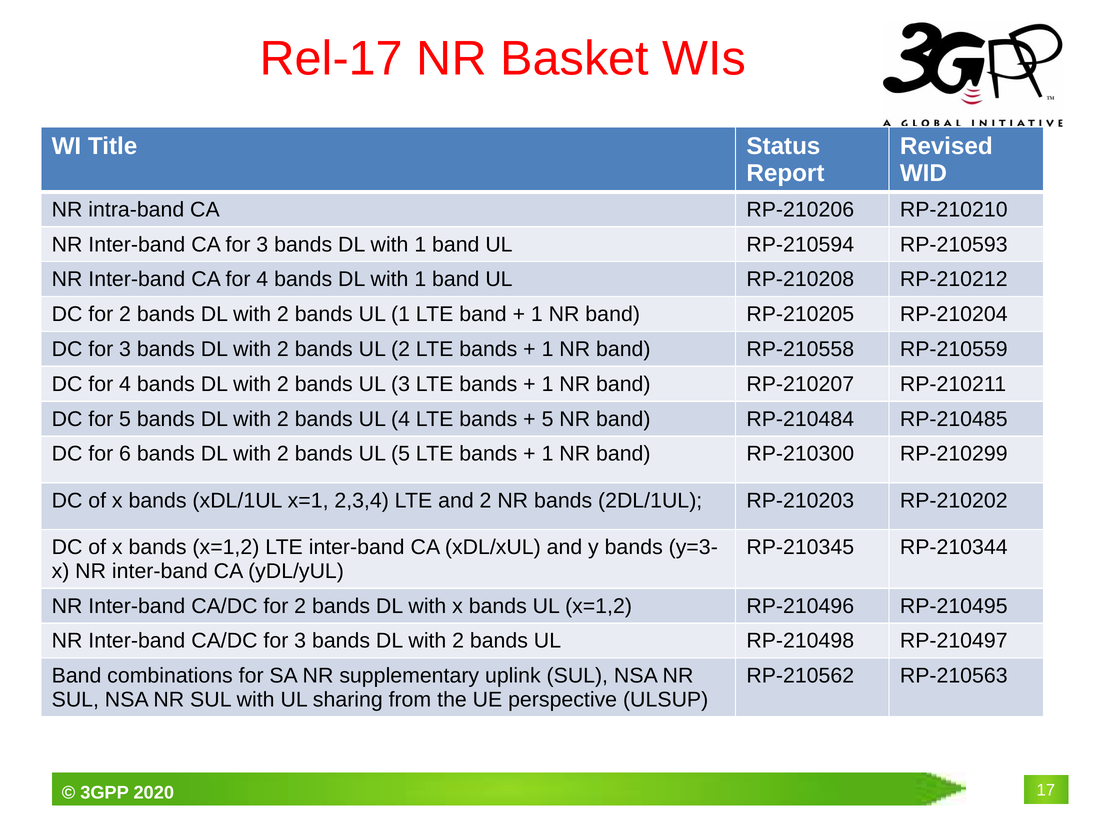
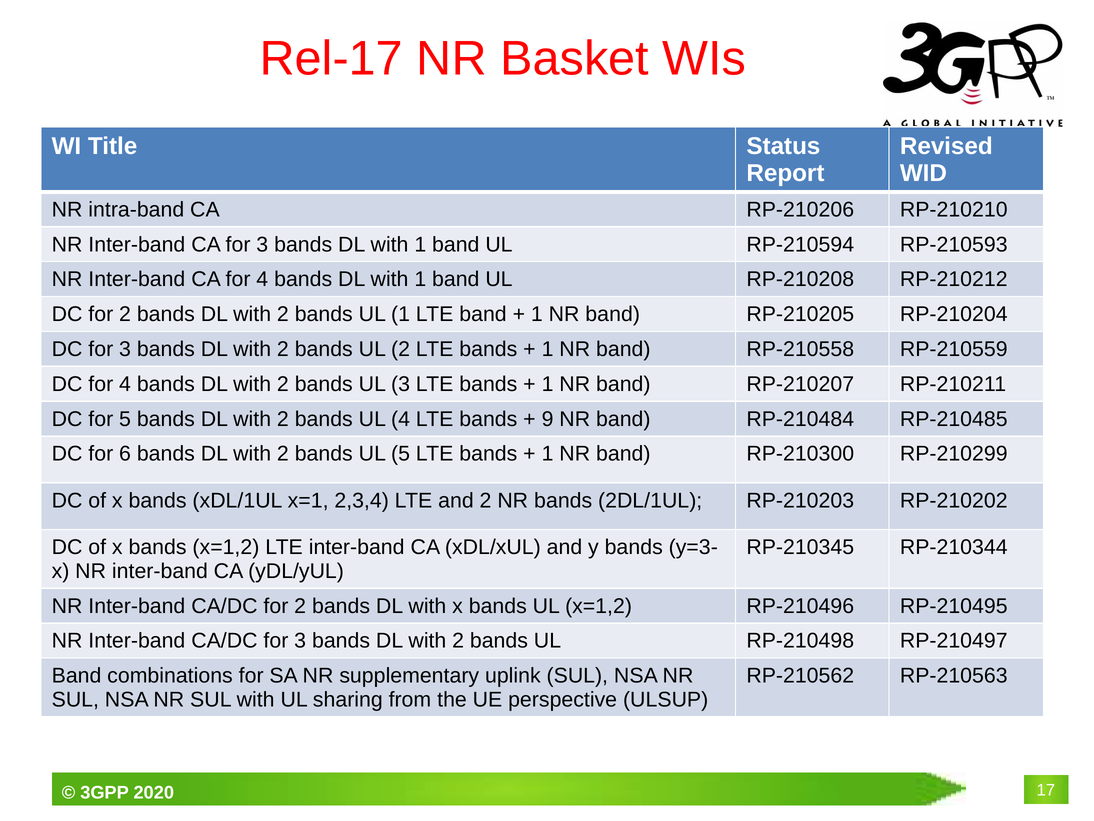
5: 5 -> 9 (548, 419)
